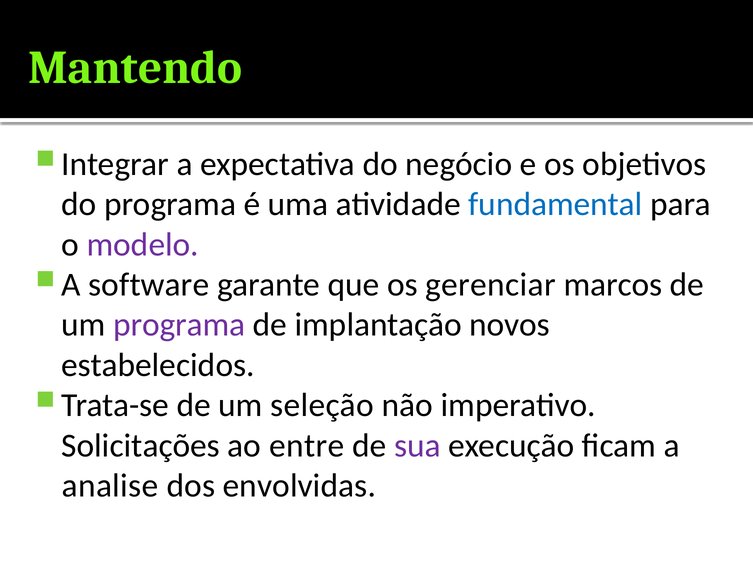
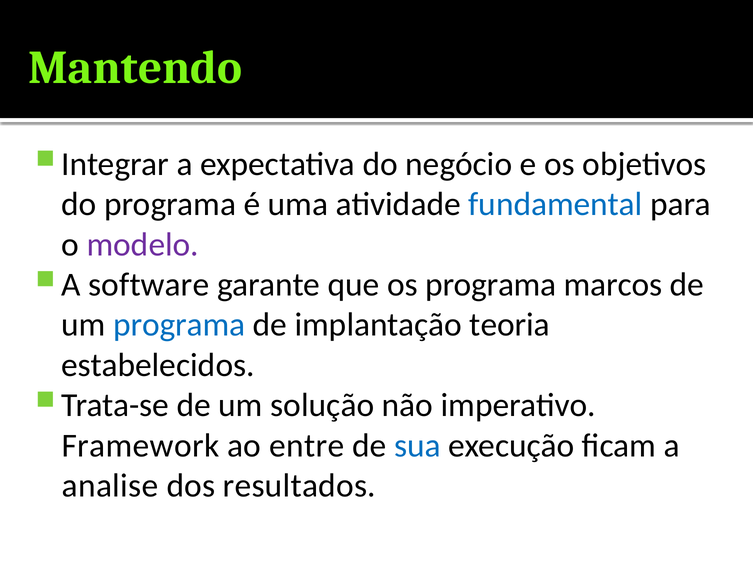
os gerenciar: gerenciar -> programa (491, 285)
programa colour: purple -> blue (179, 325)
novos: novos -> teoria (510, 325)
seleção: seleção -> solução (322, 405)
Solicitações: Solicitações -> Framework (140, 445)
sua colour: purple -> blue (418, 445)
envolvidas: envolvidas -> resultados (299, 485)
